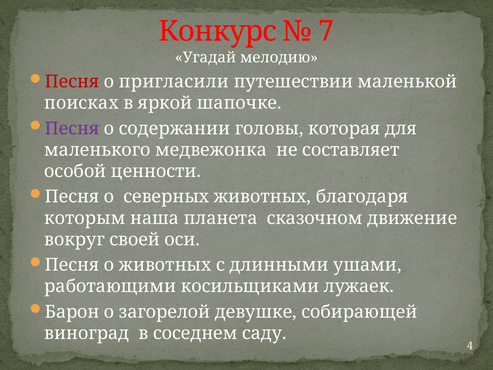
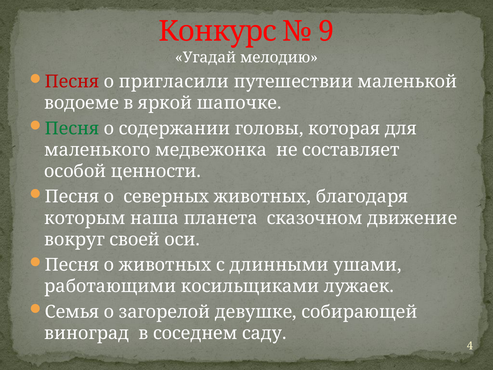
7: 7 -> 9 (326, 31)
поисках: поисках -> водоеме (82, 103)
Песня colour: purple -> green (72, 128)
Барон: Барон -> Семья (72, 312)
